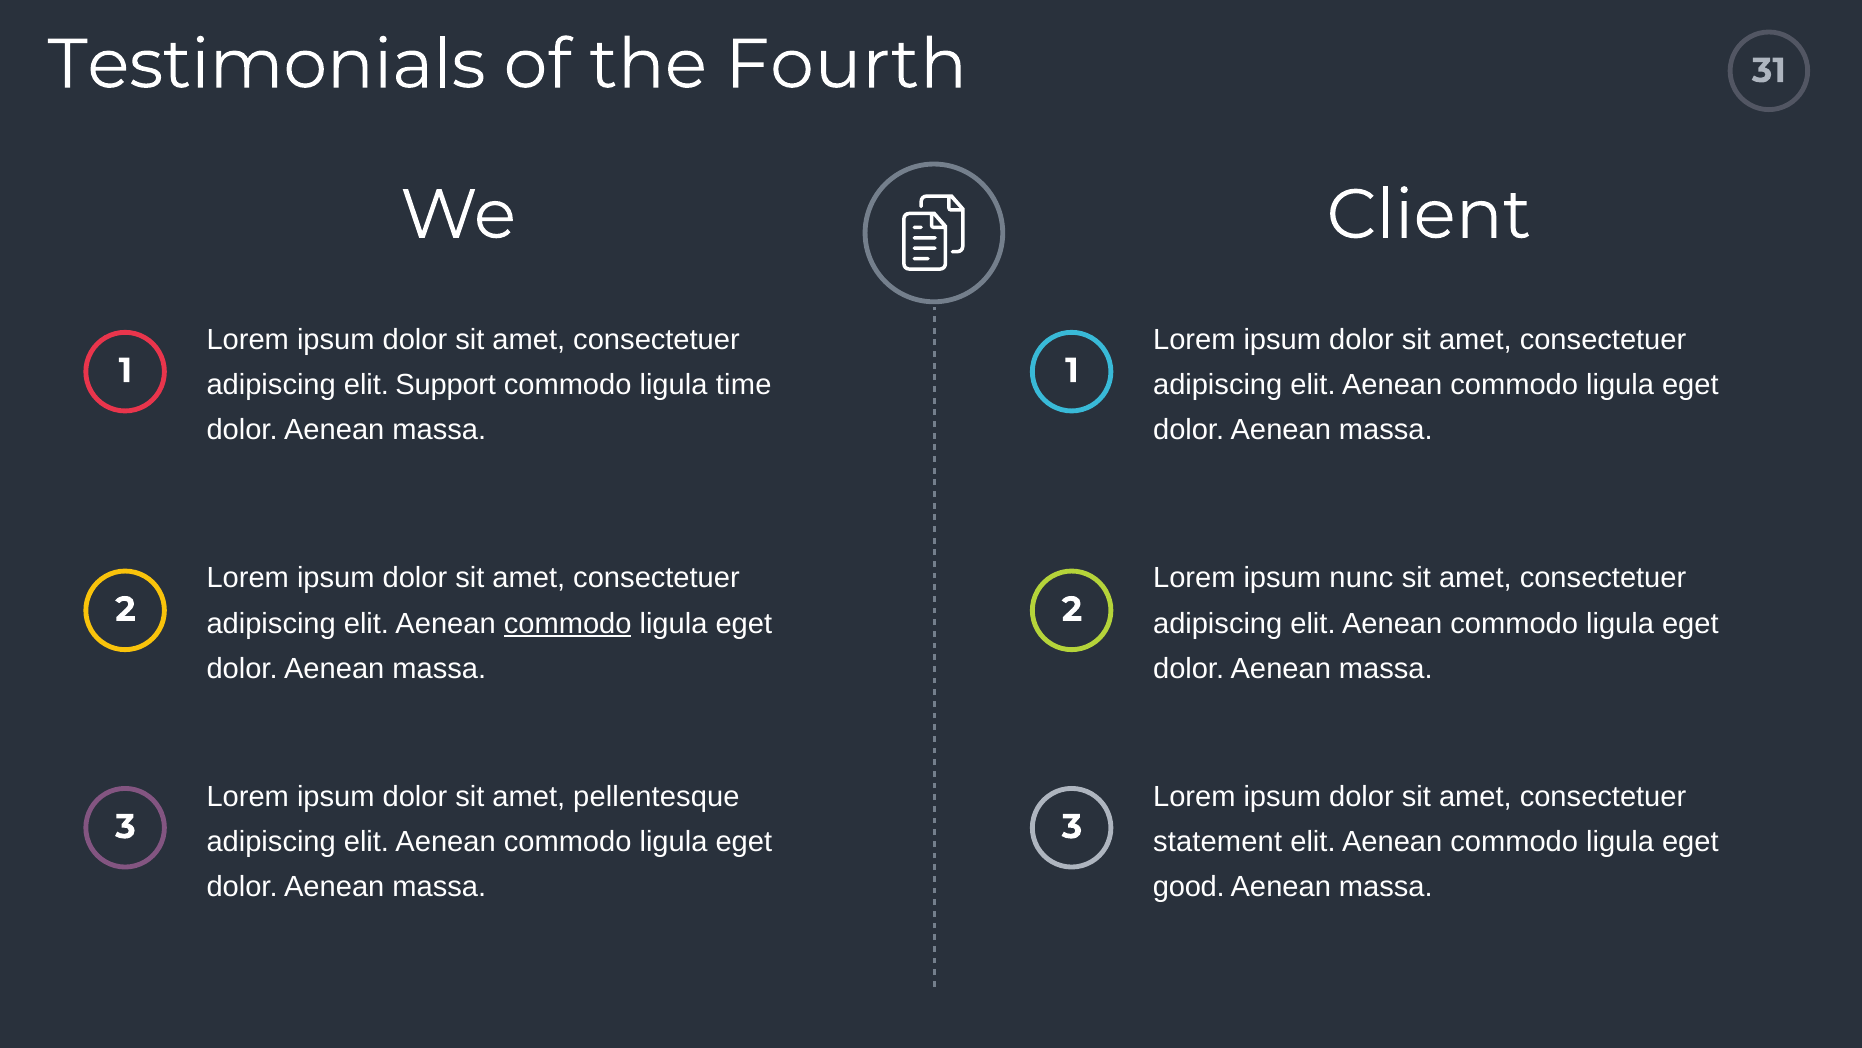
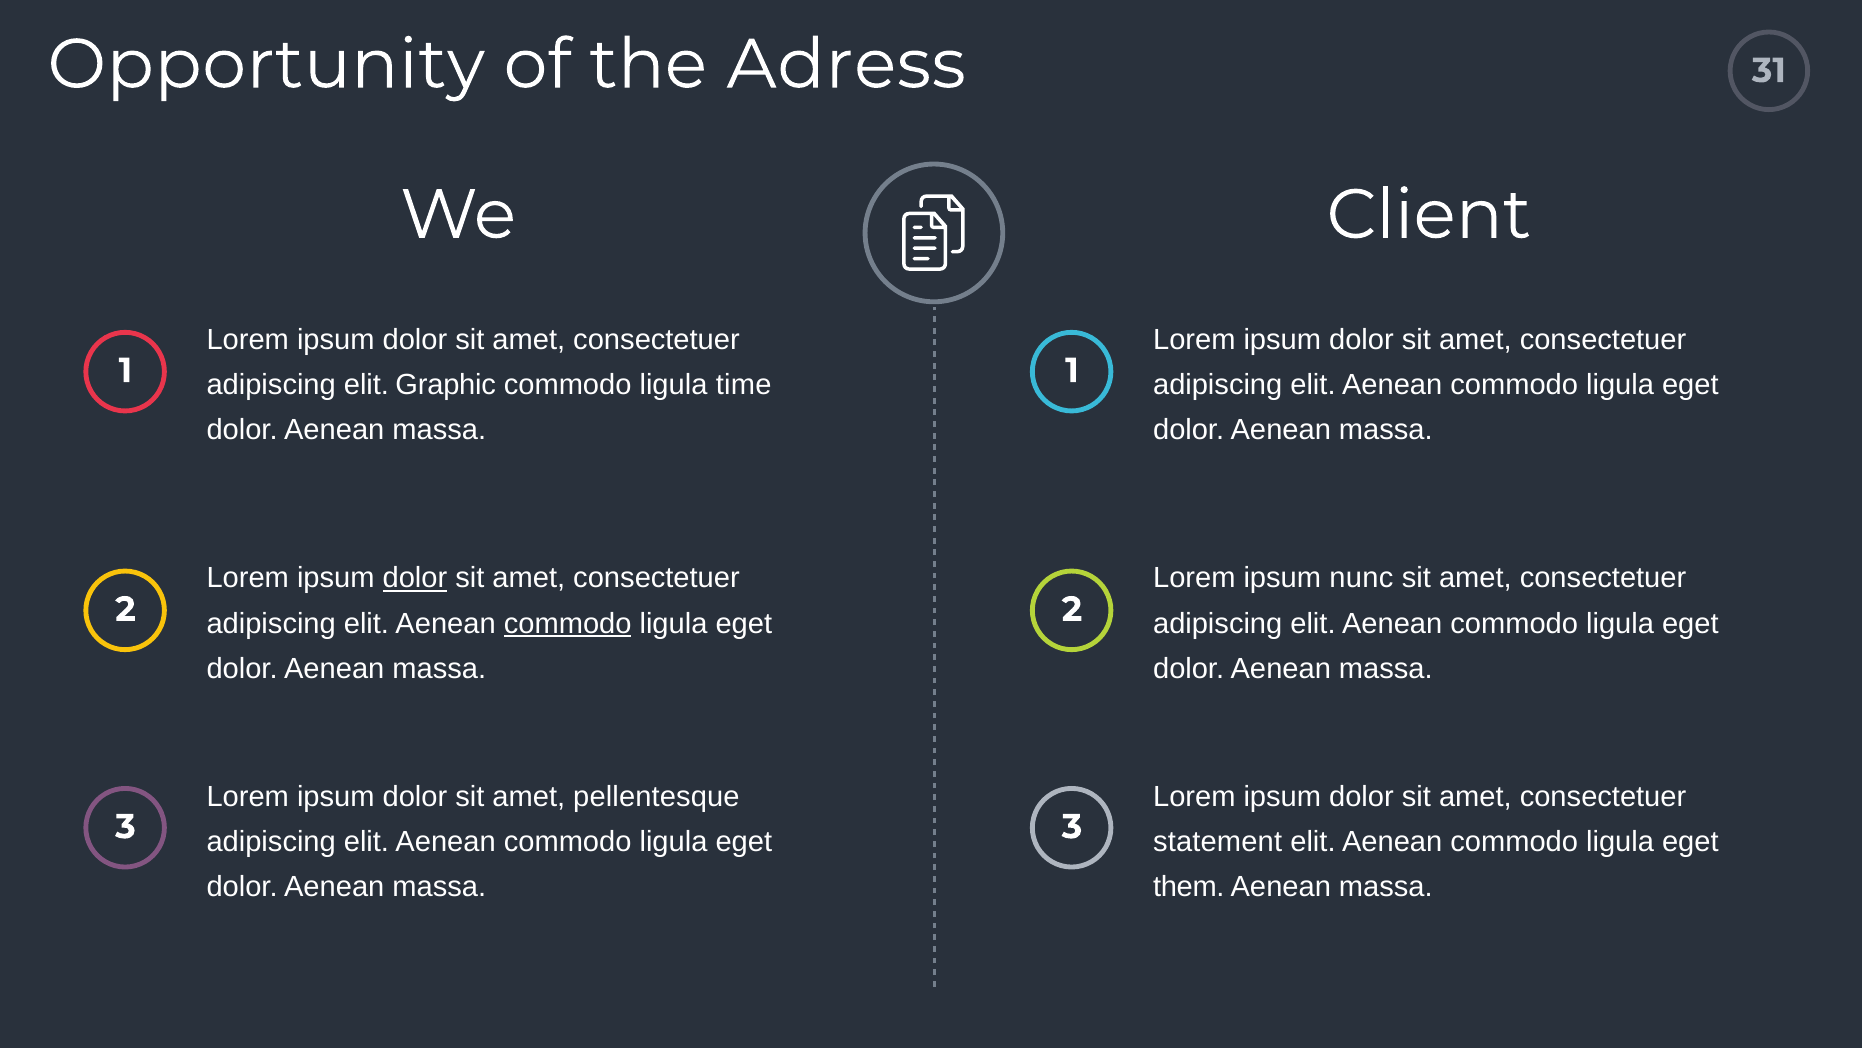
Testimonials: Testimonials -> Opportunity (266, 64)
Fourth: Fourth -> Adress (846, 64)
Support: Support -> Graphic (446, 385)
dolor underline: none -> present (415, 578)
good: good -> them (1189, 887)
